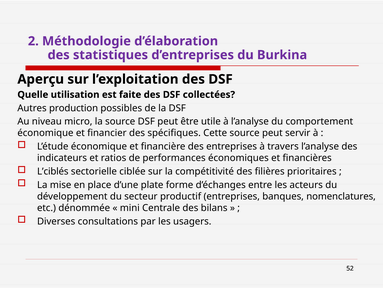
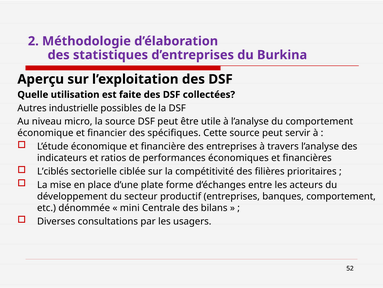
production: production -> industrielle (74, 108)
banques nomenclatures: nomenclatures -> comportement (341, 196)
